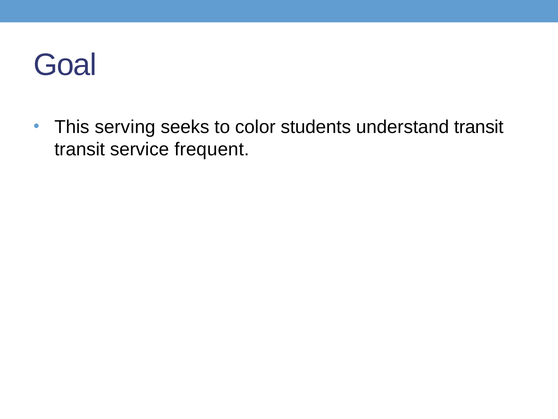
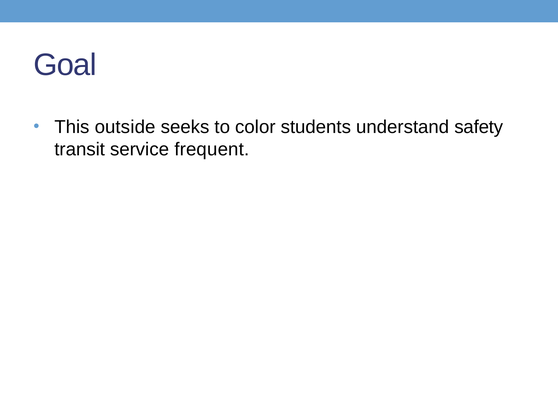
serving: serving -> outside (125, 127)
understand transit: transit -> safety (479, 127)
